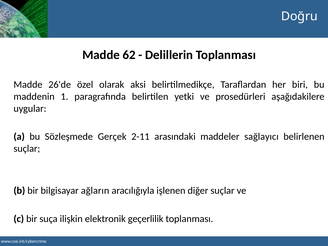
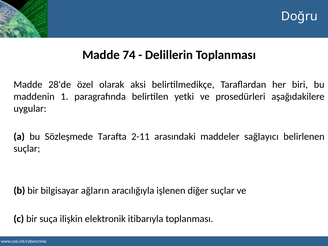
62: 62 -> 74 (129, 55)
26'de: 26'de -> 28'de (60, 84)
Gerçek: Gerçek -> Tarafta (112, 137)
geçerlilik: geçerlilik -> itibarıyla (146, 219)
